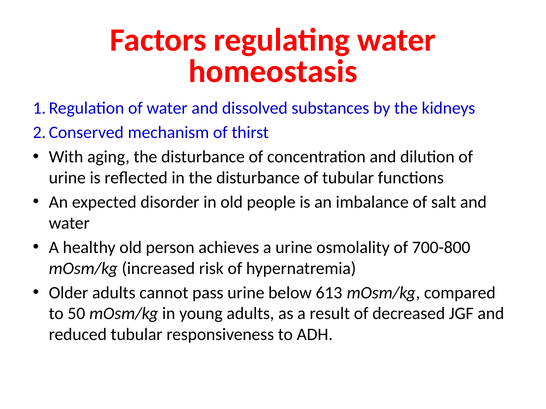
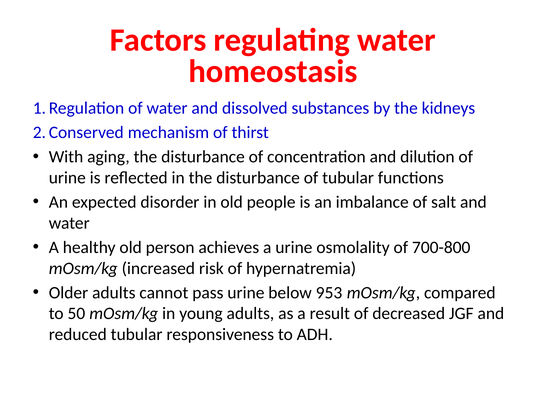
613: 613 -> 953 (329, 293)
